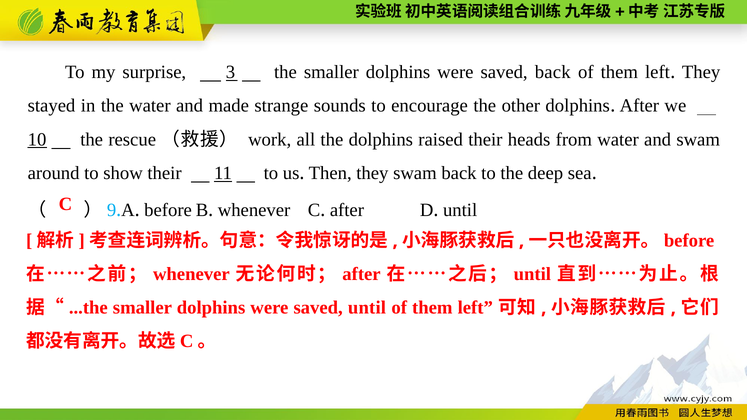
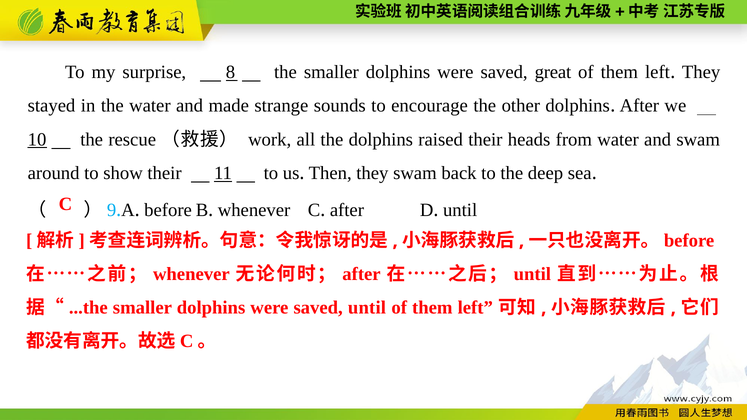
3: 3 -> 8 (230, 72)
saved back: back -> great (553, 72)
